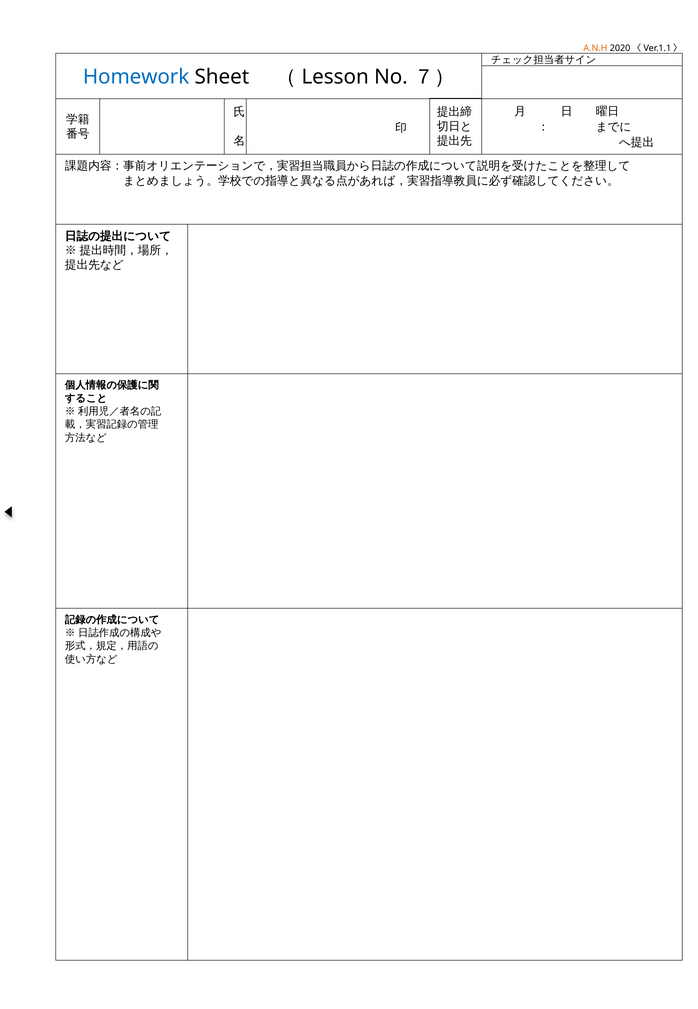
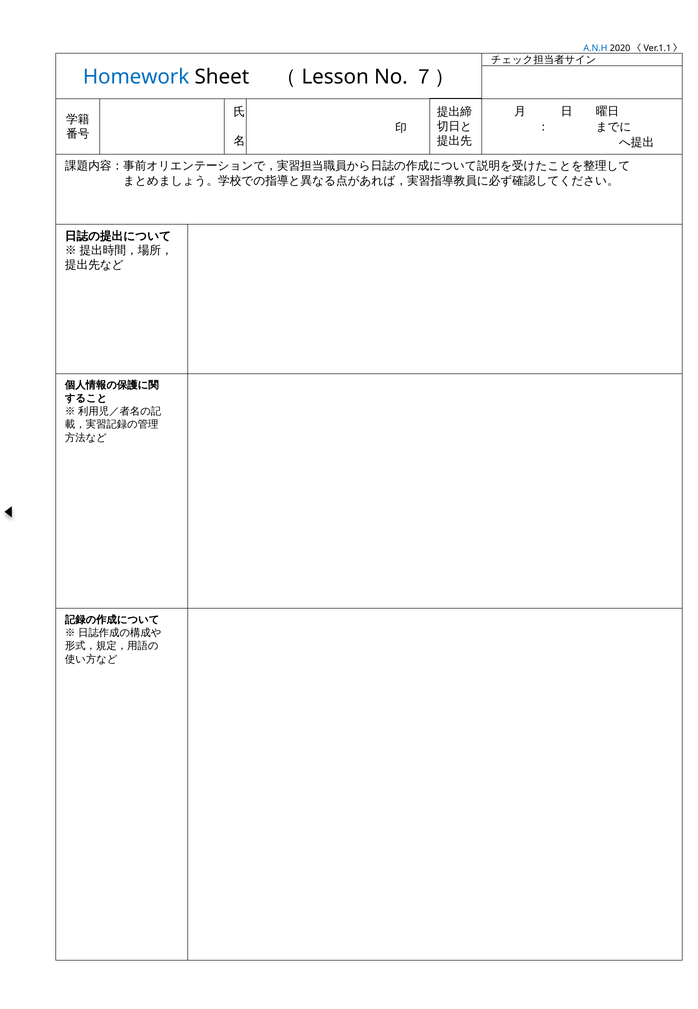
A.N.H colour: orange -> blue (595, 48)
